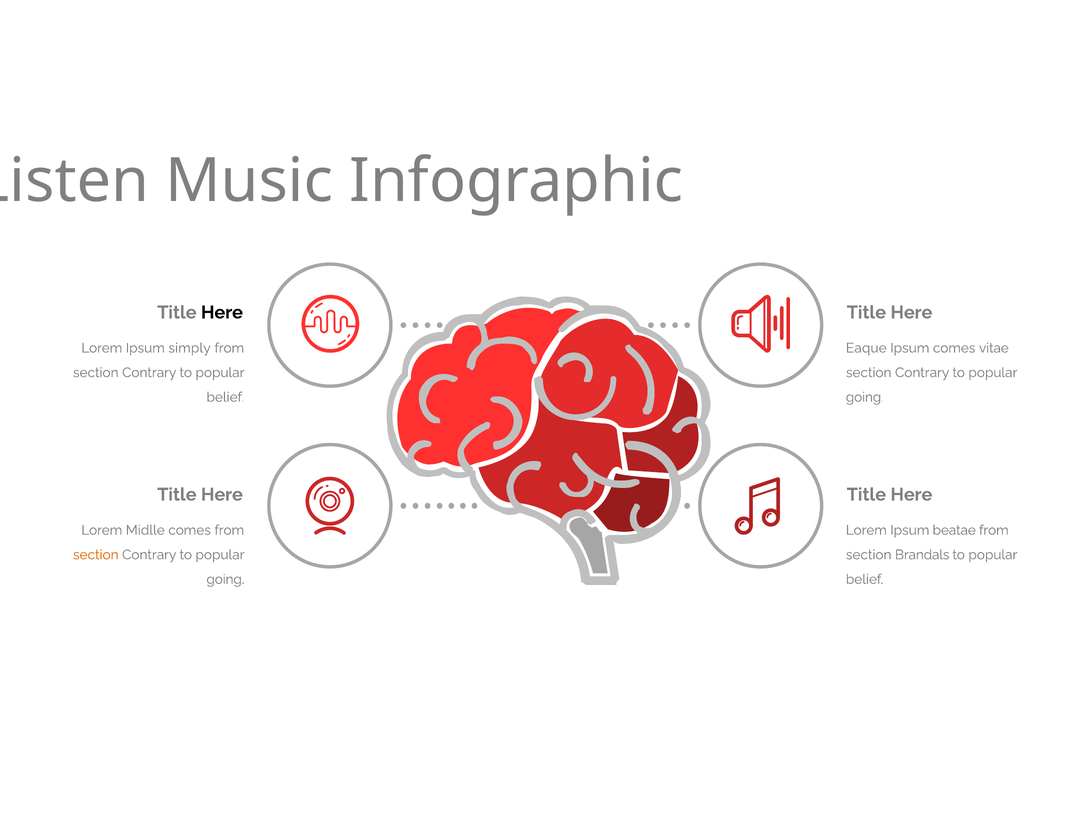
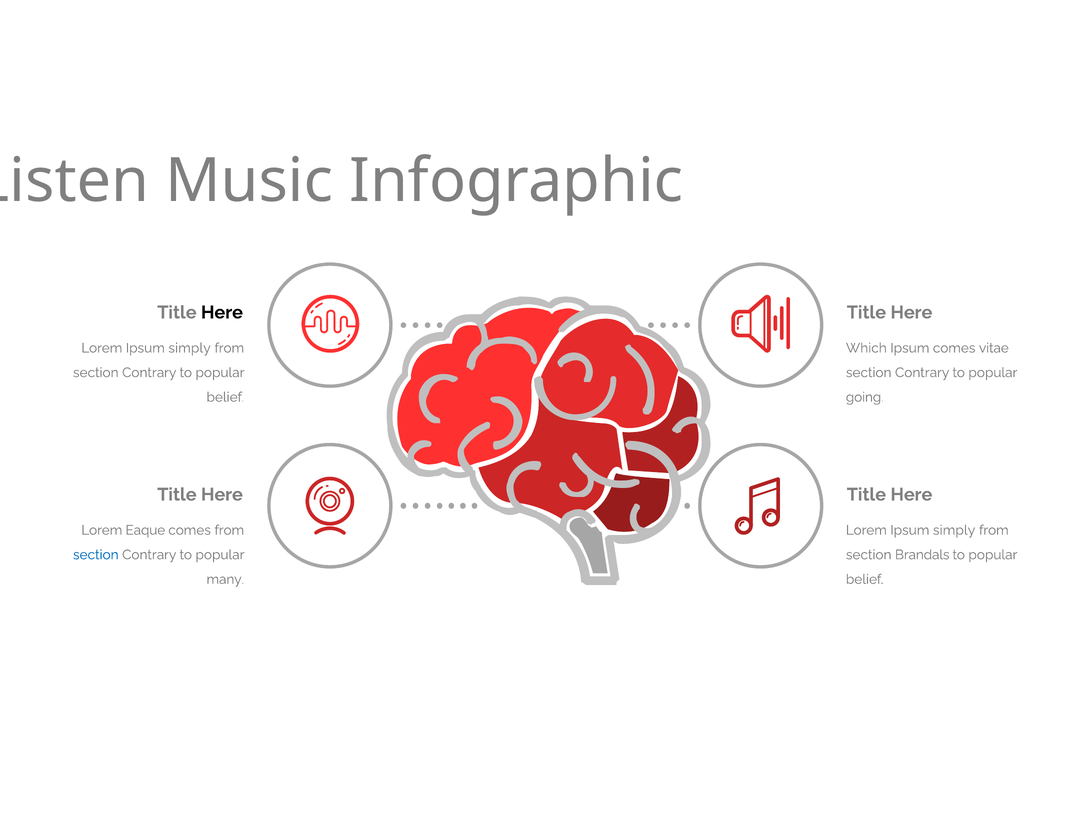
Eaque: Eaque -> Which (866, 348)
Midlle: Midlle -> Eaque (145, 530)
beatae: beatae -> simply (954, 530)
section colour: orange -> blue (96, 555)
going: going -> many (225, 580)
